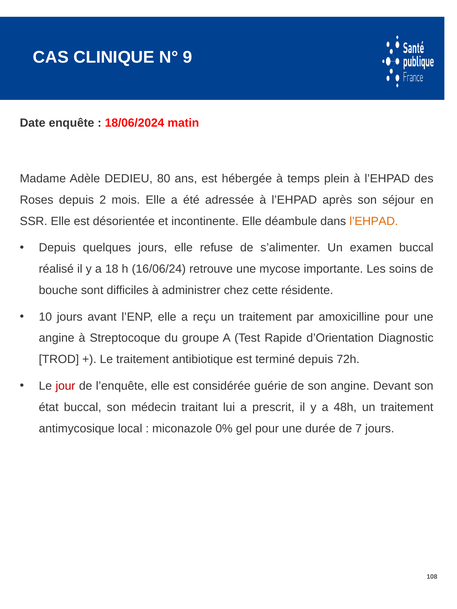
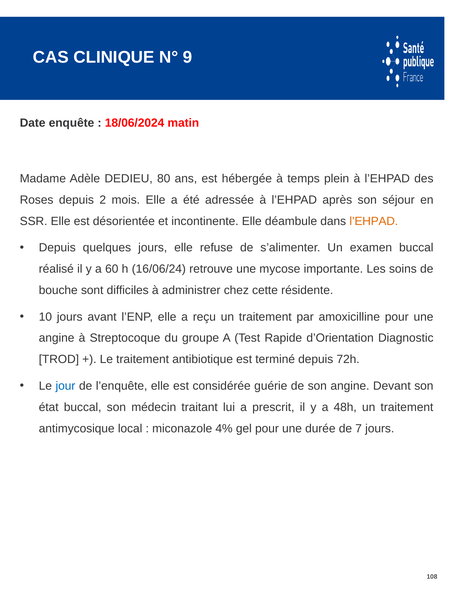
18: 18 -> 60 (112, 269)
jour colour: red -> blue (65, 386)
0%: 0% -> 4% (224, 429)
